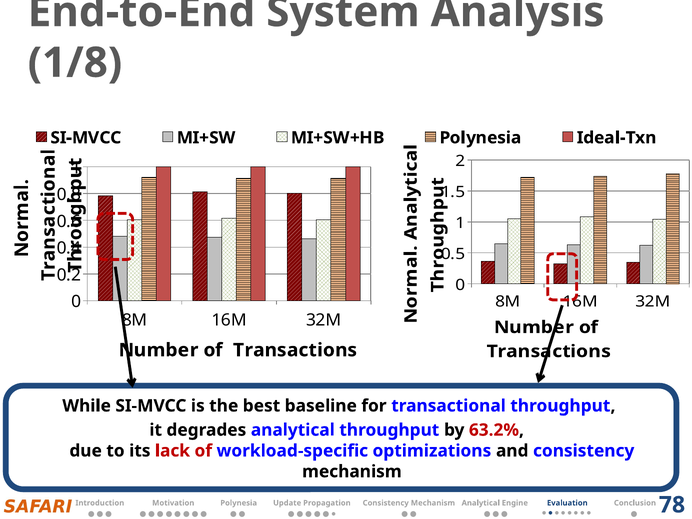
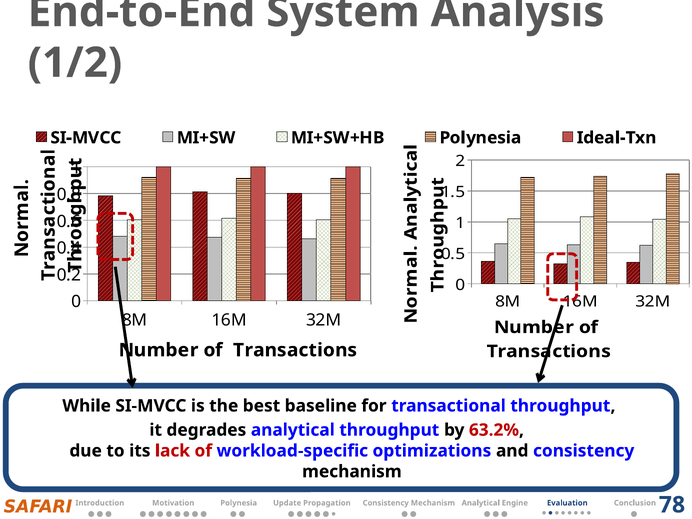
1/8: 1/8 -> 1/2 (75, 63)
